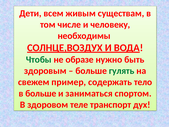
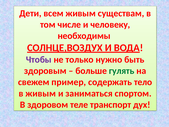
Чтобы colour: green -> purple (39, 59)
образе: образе -> только (80, 59)
в больше: больше -> живым (41, 93)
